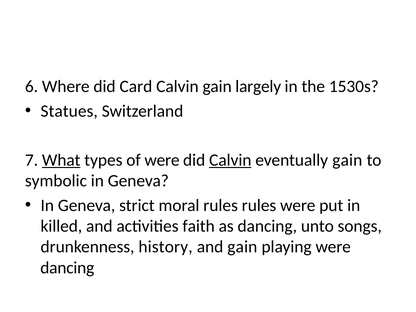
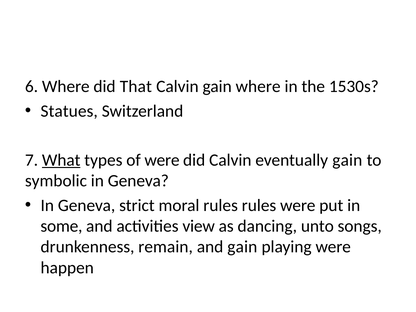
Card: Card -> That (136, 86)
gain largely: largely -> where (258, 86)
Calvin underline: present -> none (230, 160)
killed: killed -> some (61, 226)
faith: faith -> view (199, 226)
history: history -> remain (166, 247)
dancing: dancing -> happen (67, 268)
